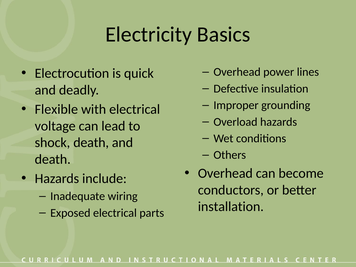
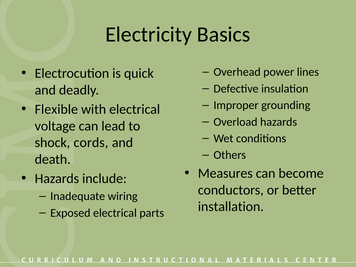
shock death: death -> cords (91, 143)
Overhead: Overhead -> Measures (225, 173)
